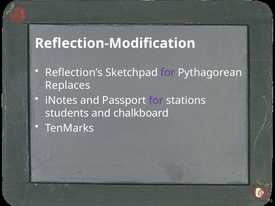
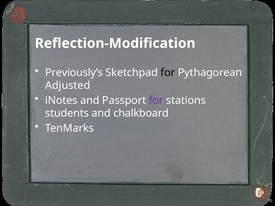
Reflection’s: Reflection’s -> Previously’s (74, 73)
for colour: purple -> black (168, 73)
Replaces: Replaces -> Adjusted (68, 86)
